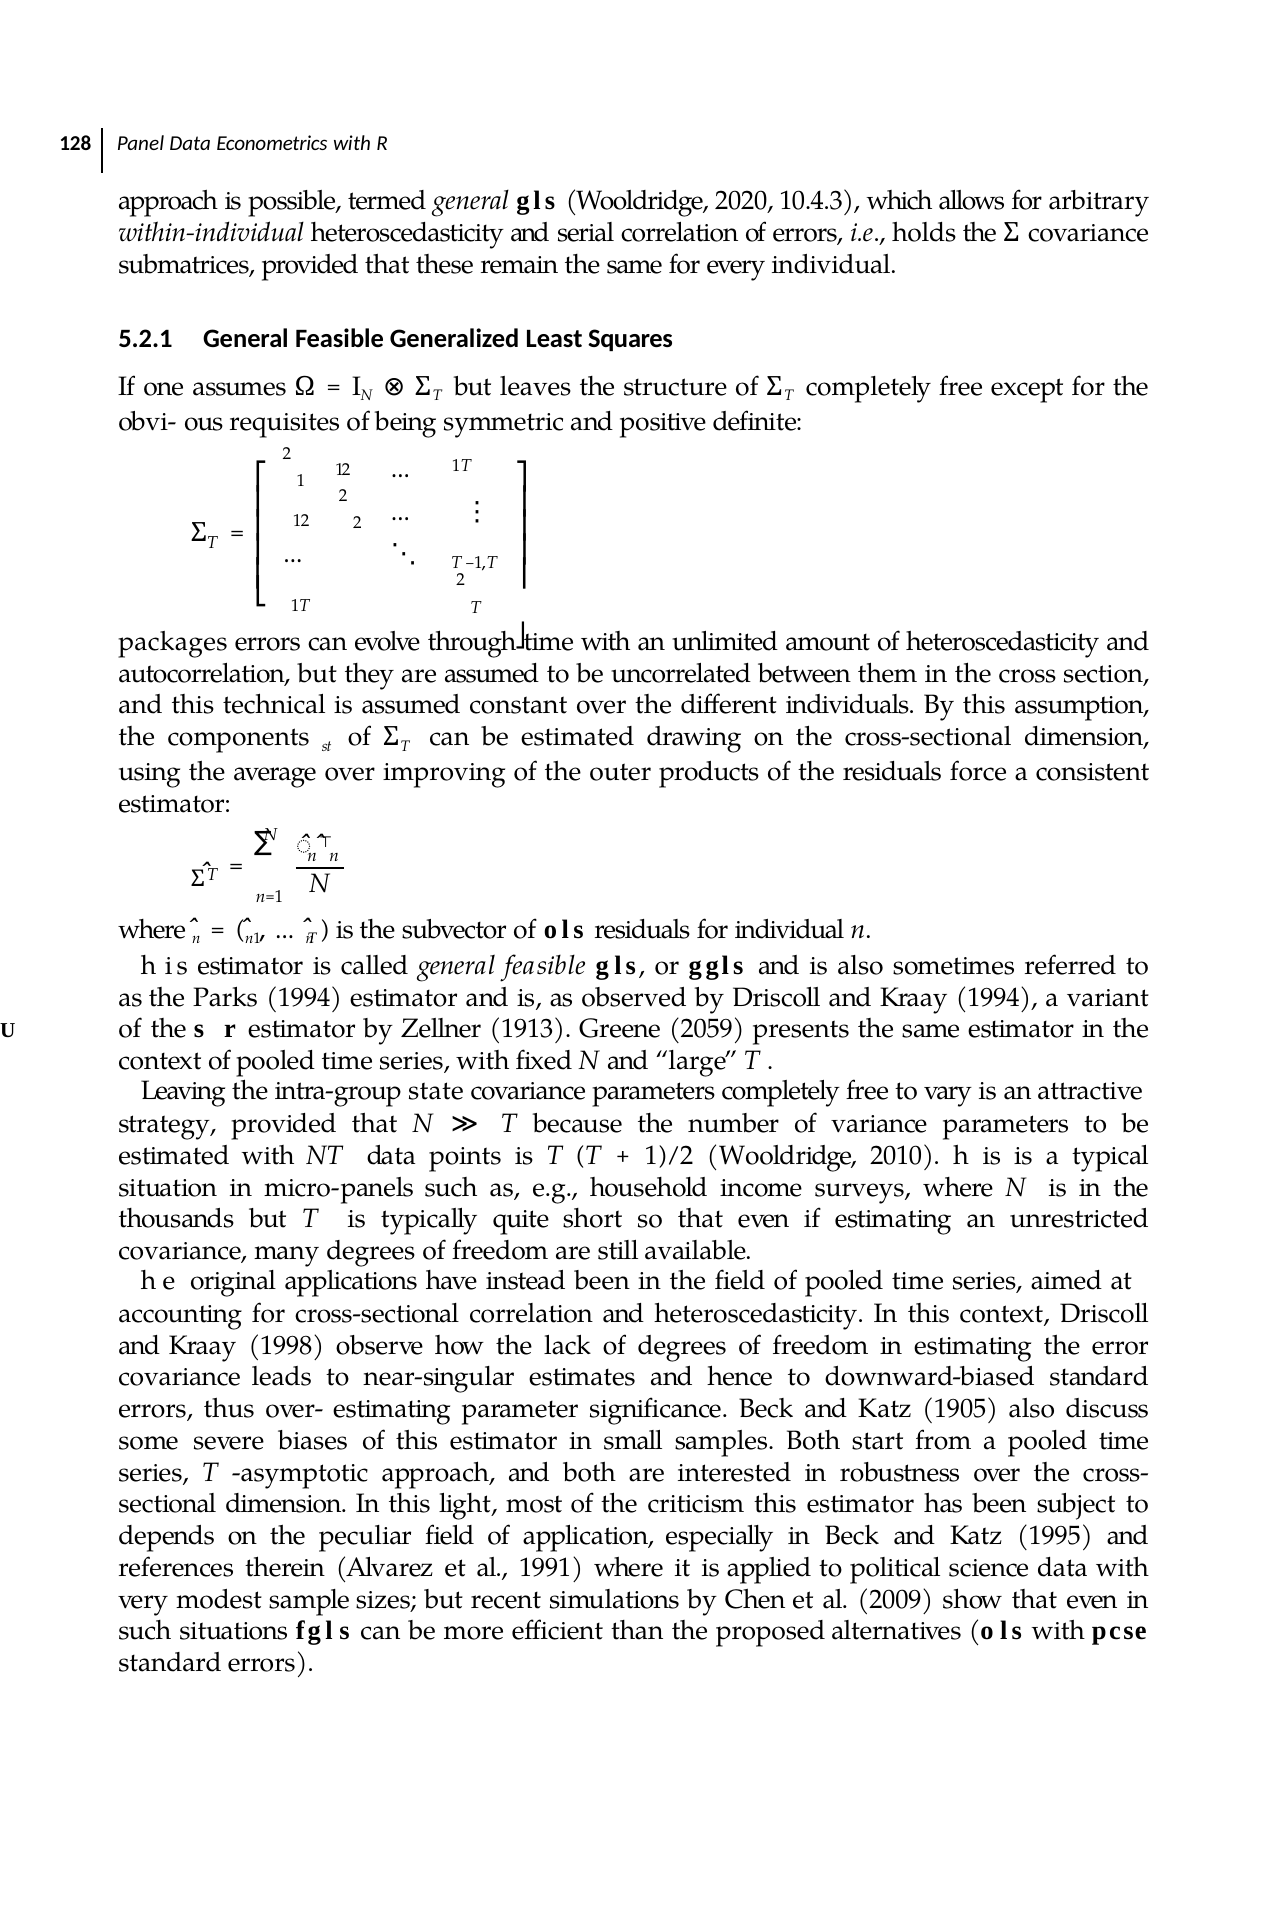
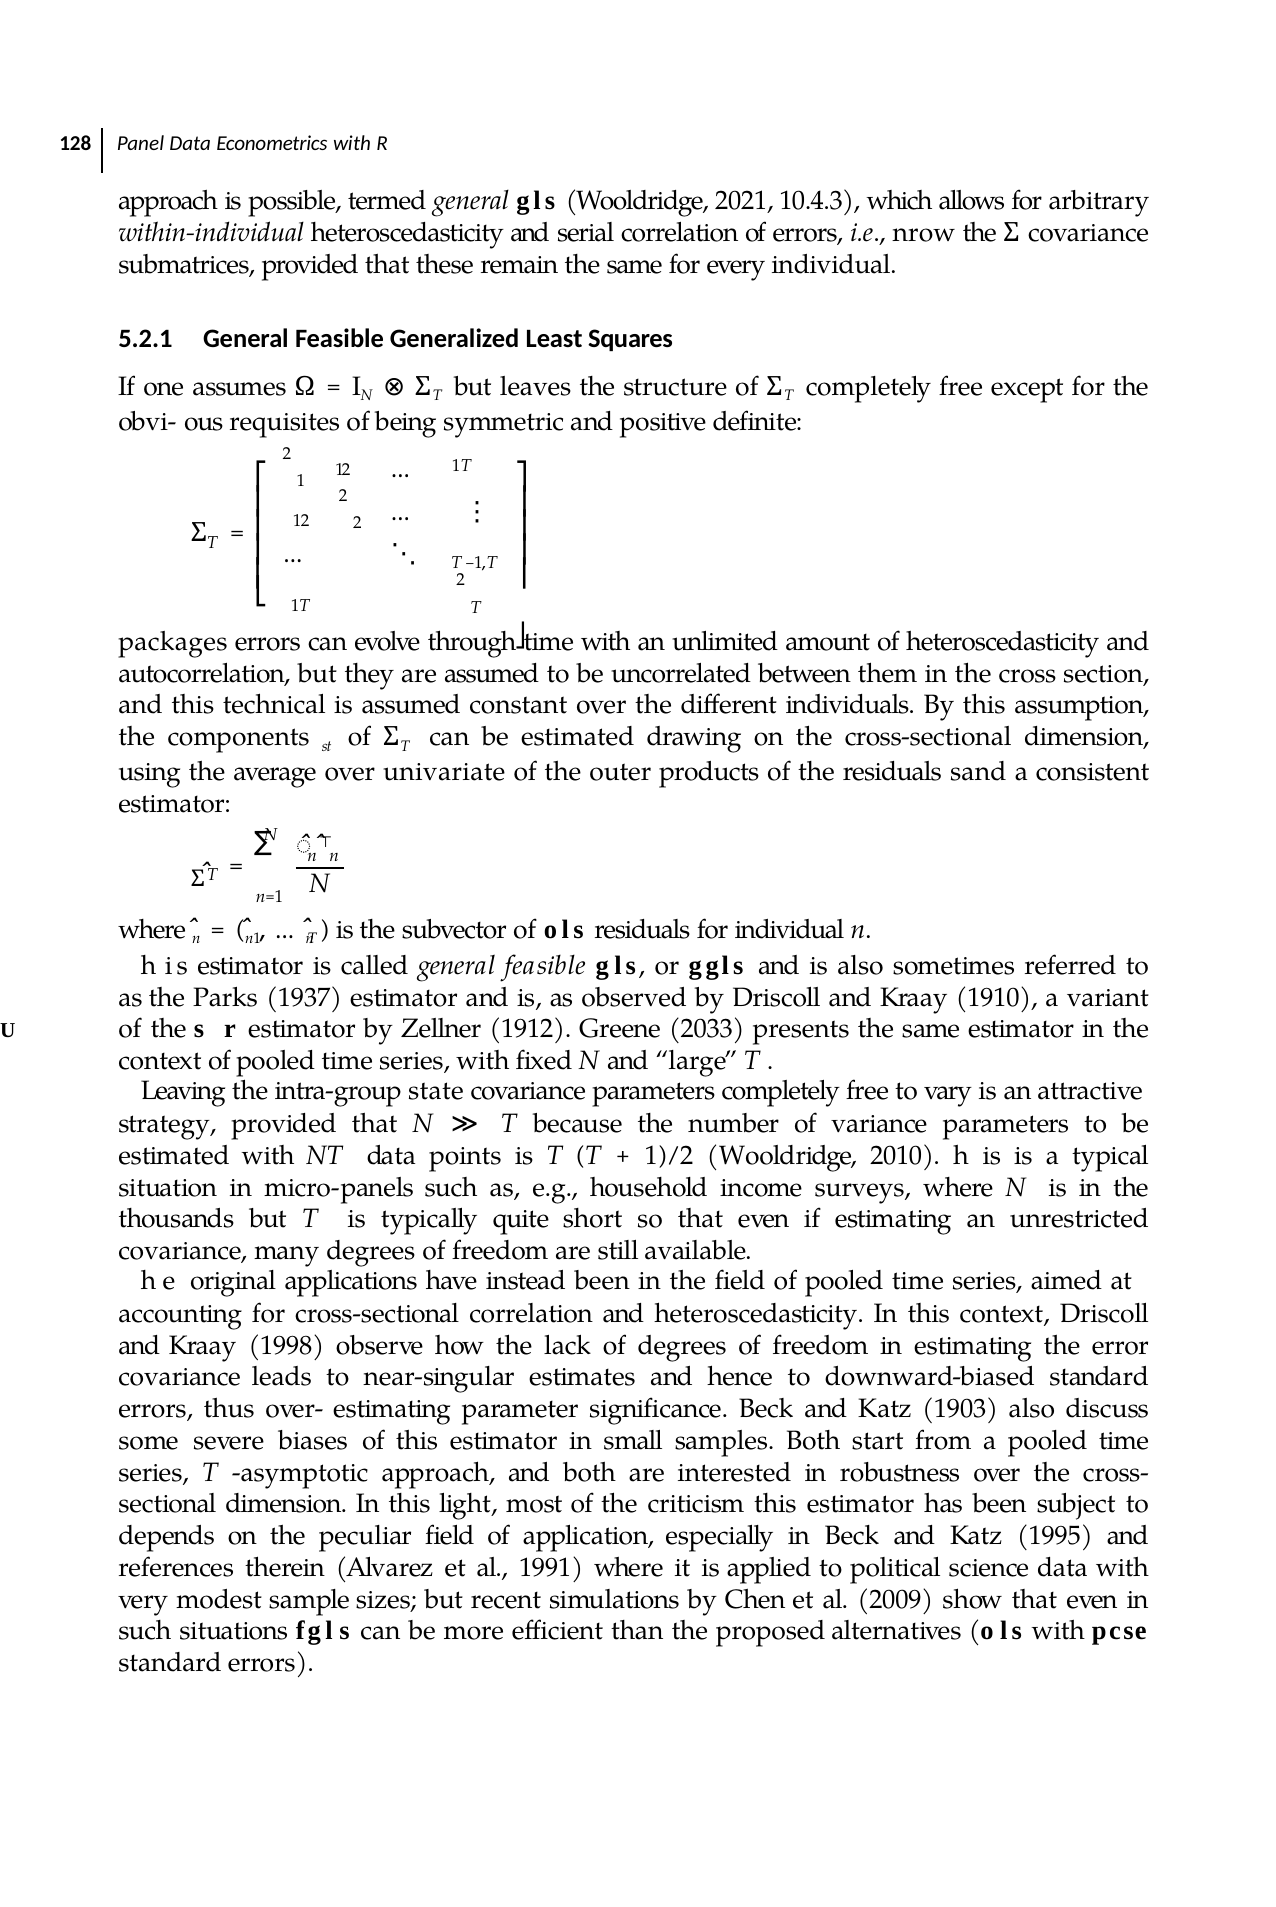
2020: 2020 -> 2021 (744, 201)
holds: holds -> nrow (924, 233)
improving: improving -> univariate (444, 771)
force: force -> sand (978, 771)
Parks 1994: 1994 -> 1937 (304, 997)
Kraay 1994: 1994 -> 1910 (997, 997)
1913: 1913 -> 1912 (530, 1029)
2059: 2059 -> 2033 (707, 1029)
1905: 1905 -> 1903 (960, 1408)
